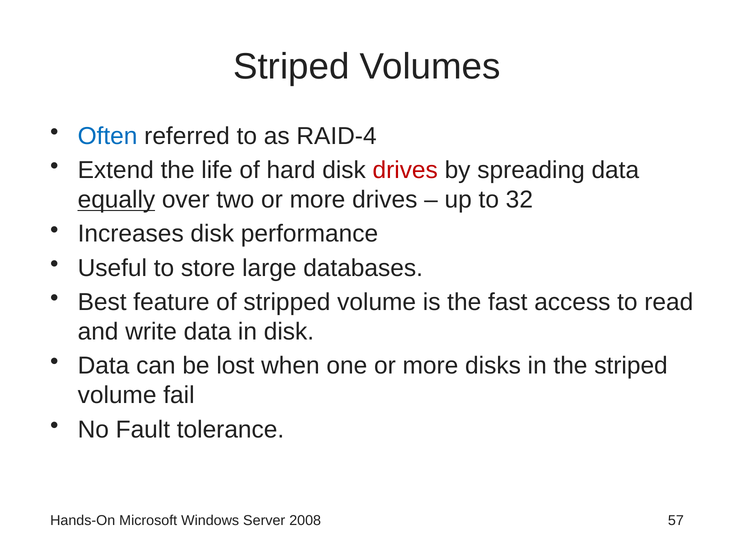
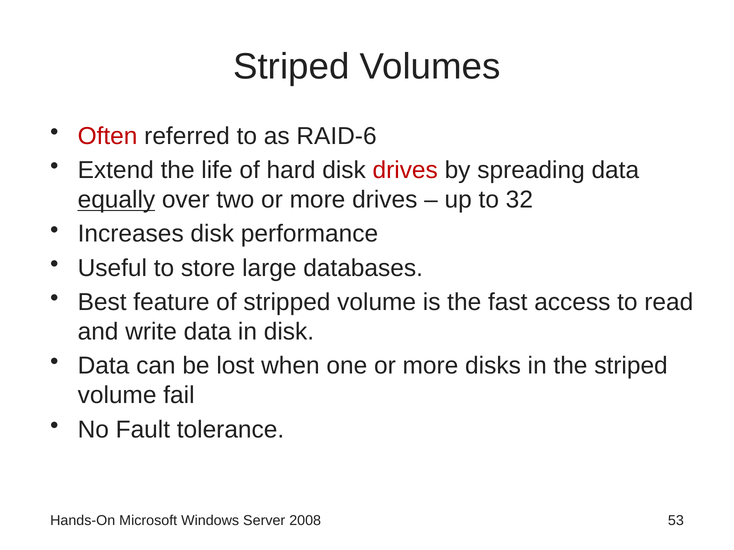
Often colour: blue -> red (108, 136)
RAID-4: RAID-4 -> RAID-6 (337, 136)
57: 57 -> 53 (676, 521)
